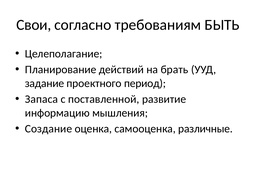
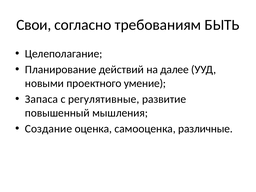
брать: брать -> далее (175, 70)
задание: задание -> новыми (44, 83)
период: период -> умение (145, 83)
поставленной: поставленной -> регулятивные (104, 99)
информацию: информацию -> повышенный (57, 113)
